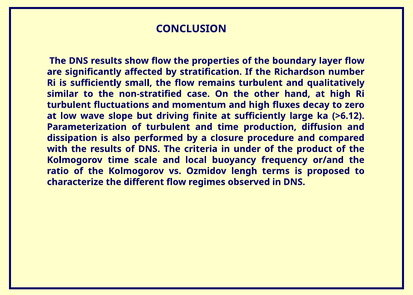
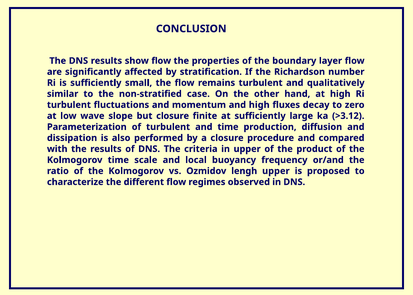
but driving: driving -> closure (173, 116)
>6.12: >6.12 -> >3.12 (348, 116)
in under: under -> upper (247, 149)
lengh terms: terms -> upper (276, 171)
